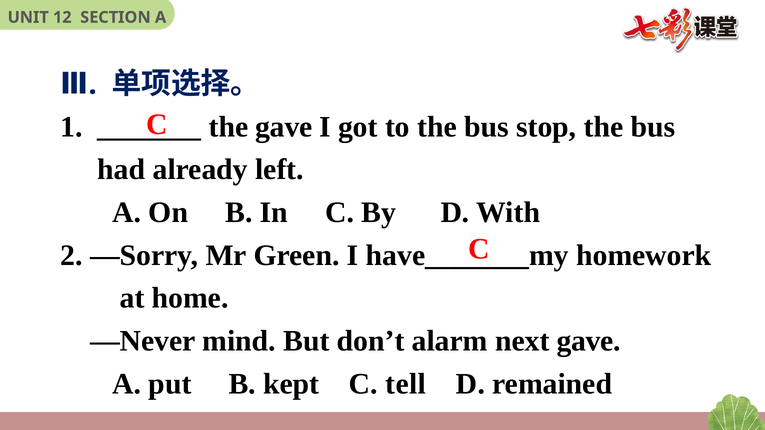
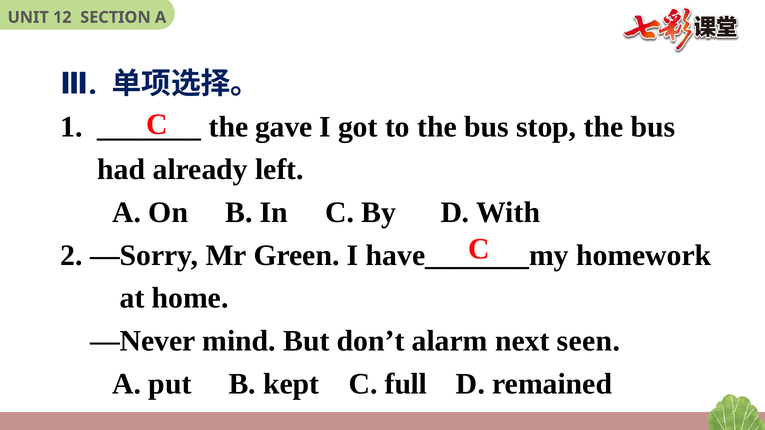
next gave: gave -> seen (588, 341)
tell: tell -> full (406, 384)
